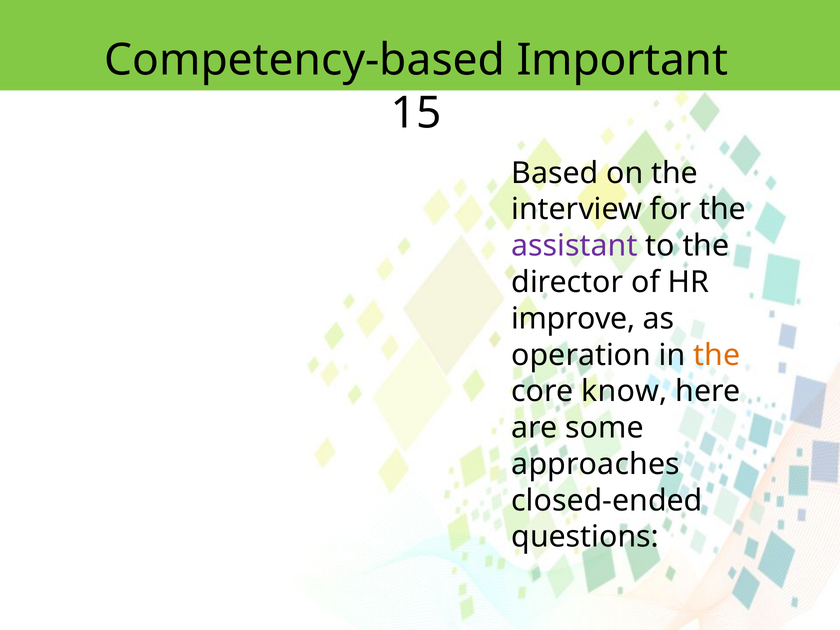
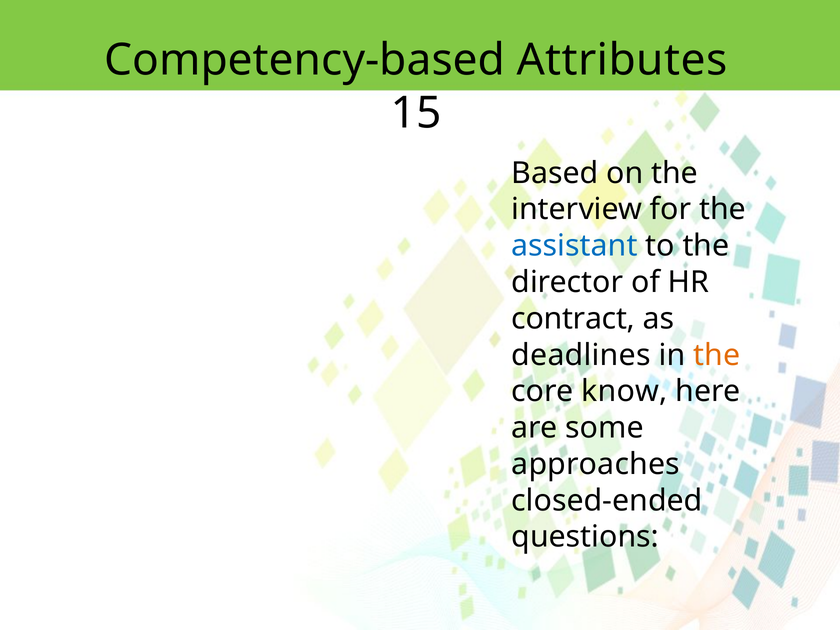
Important: Important -> Attributes (622, 60)
assistant colour: purple -> blue (574, 246)
improve: improve -> contract (573, 319)
operation: operation -> deadlines (581, 355)
